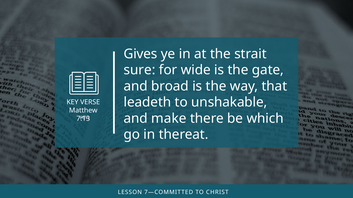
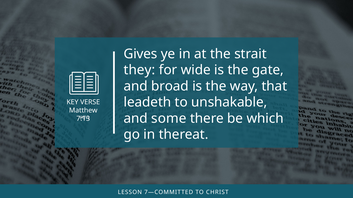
sure: sure -> they (139, 70)
make: make -> some (169, 119)
